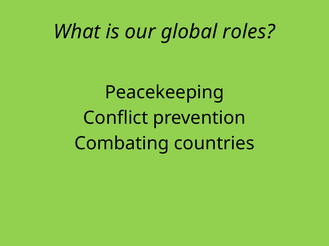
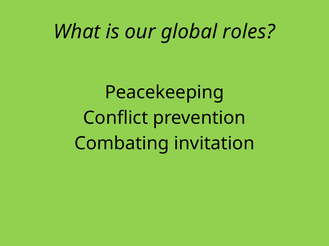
countries: countries -> invitation (214, 144)
